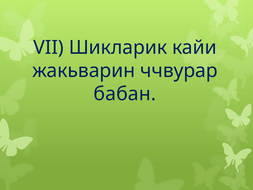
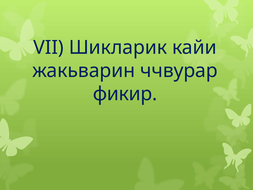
бабан: бабан -> фикир (125, 94)
